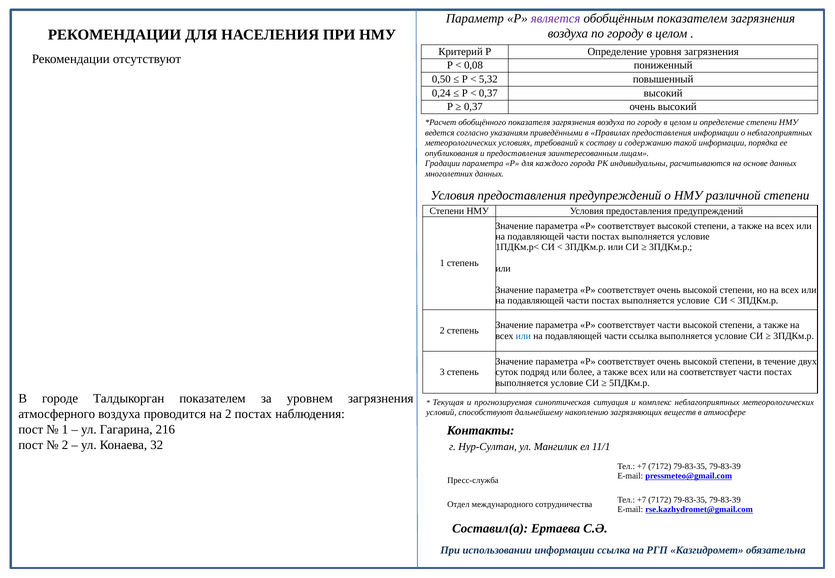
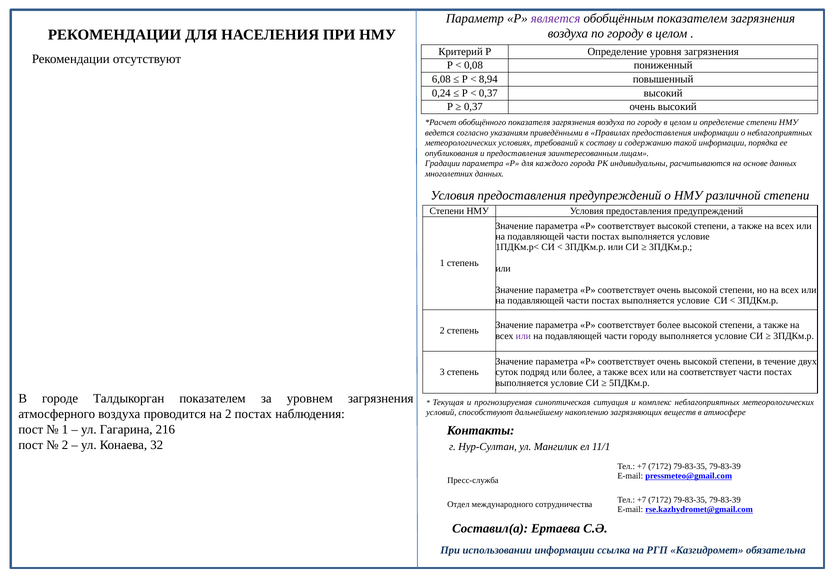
0,50: 0,50 -> 6,08 (441, 79)
5,32: 5,32 -> 8,94 (488, 79)
Р соответствует части: части -> более (669, 325)
или colour: blue -> purple (523, 336)
части ссылка: ссылка -> городу (643, 336)
